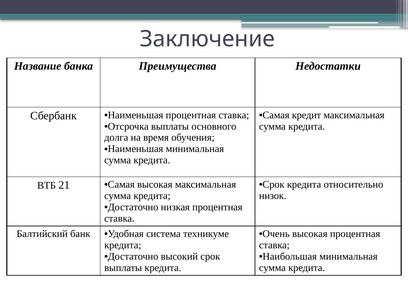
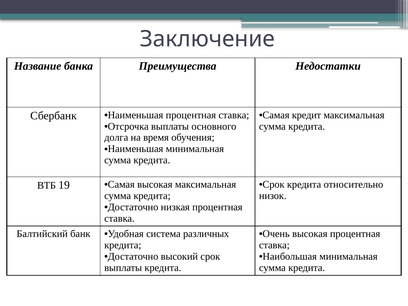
21: 21 -> 19 (64, 185)
техникуме: техникуме -> различных (206, 234)
